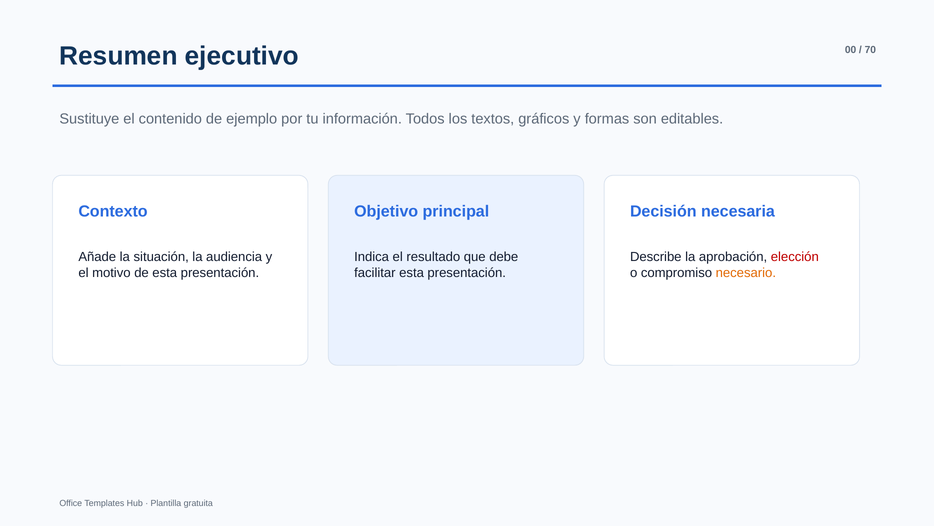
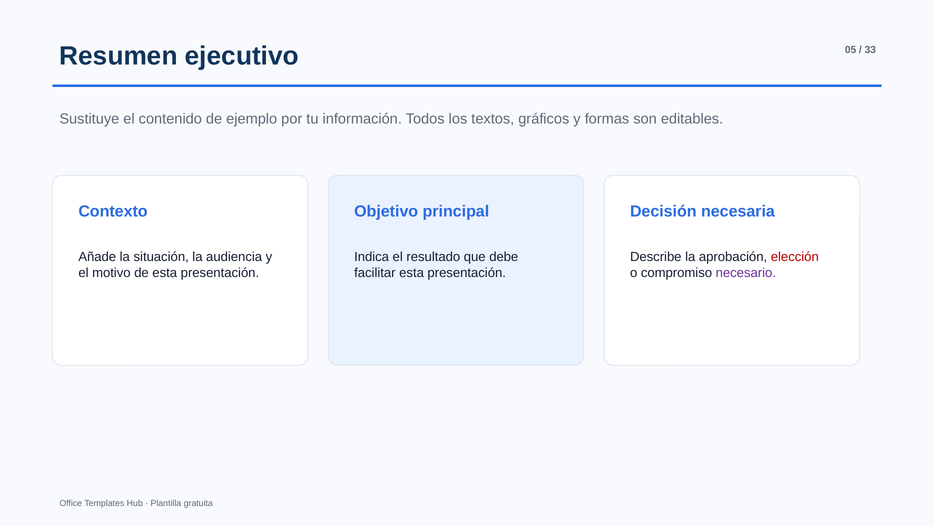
00: 00 -> 05 (851, 50)
70: 70 -> 33 (870, 50)
necesario colour: orange -> purple (746, 272)
